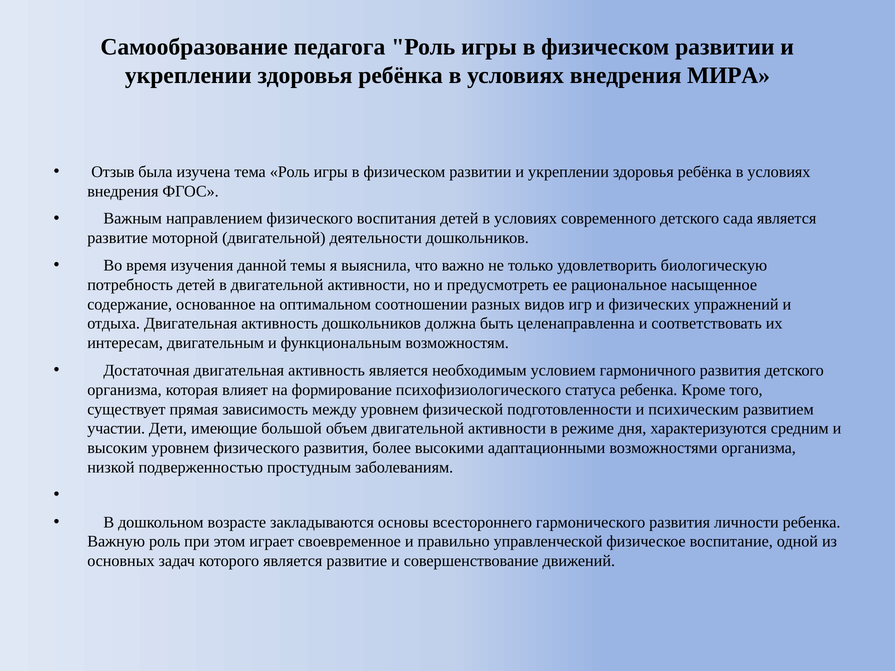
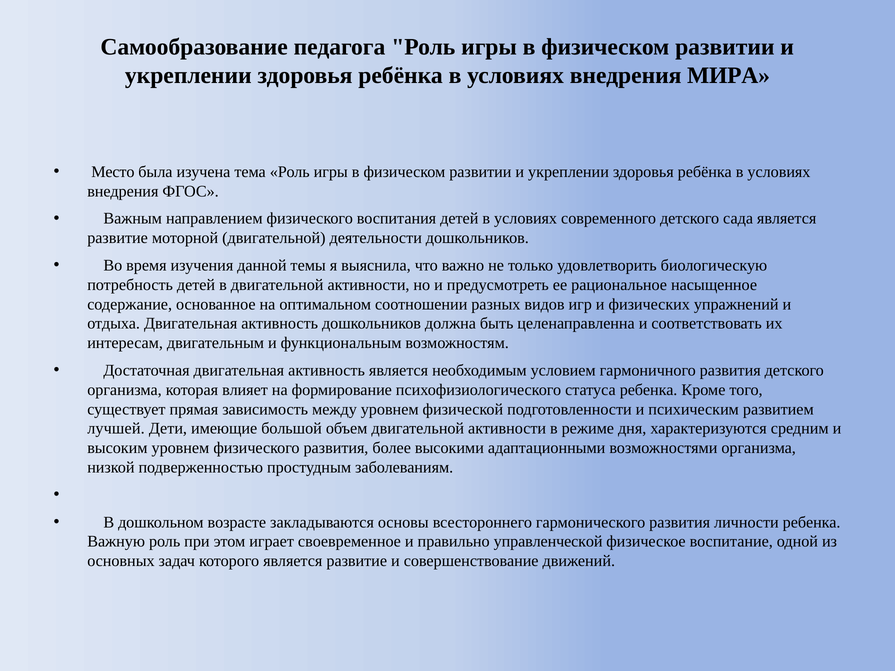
Отзыв: Отзыв -> Место (113, 172)
участии: участии -> лучшей (116, 429)
